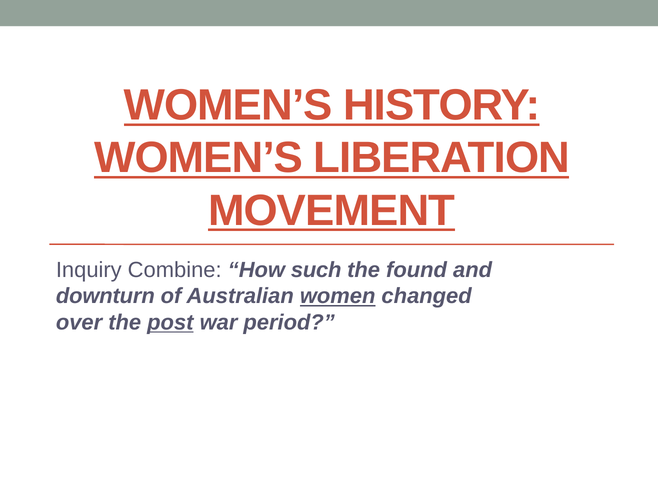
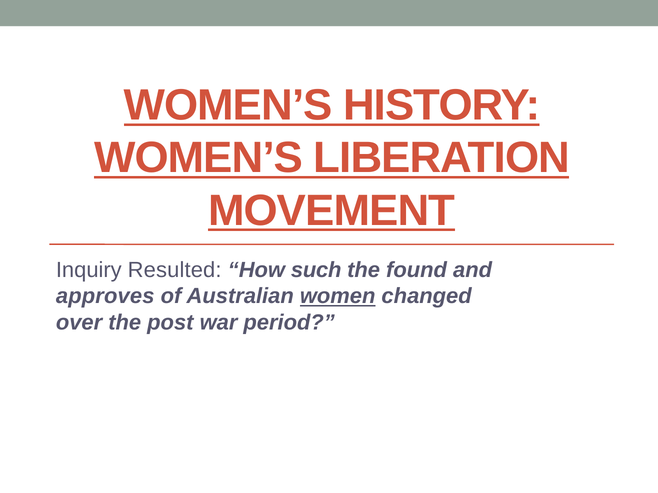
Combine: Combine -> Resulted (175, 270)
downturn: downturn -> approves (105, 297)
post underline: present -> none (170, 323)
